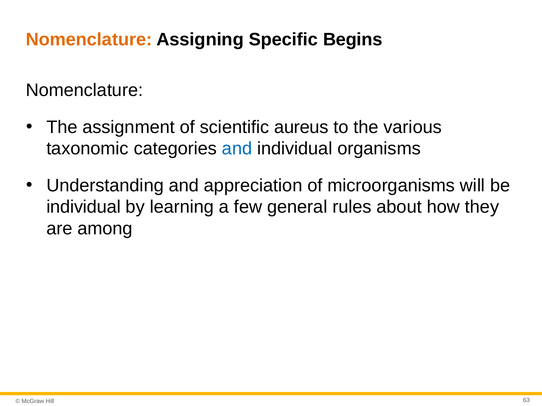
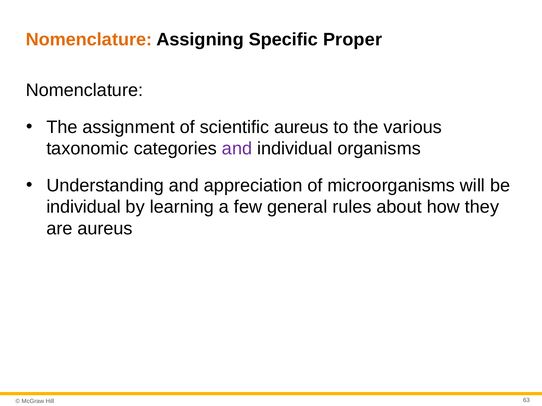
Begins: Begins -> Proper (353, 39)
and colour: blue -> purple (237, 149)
are among: among -> aureus (105, 229)
